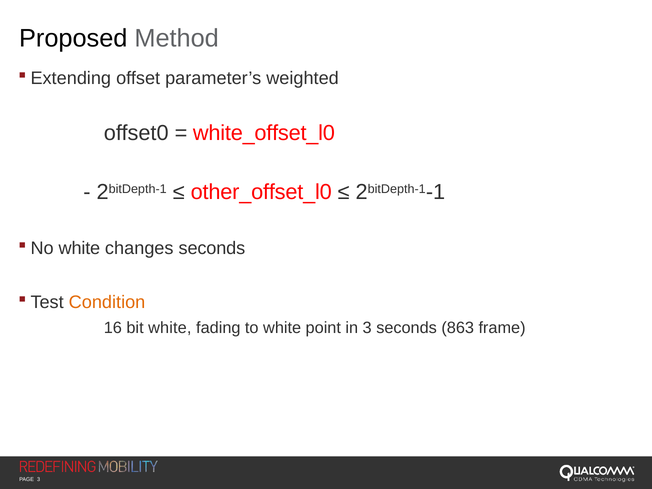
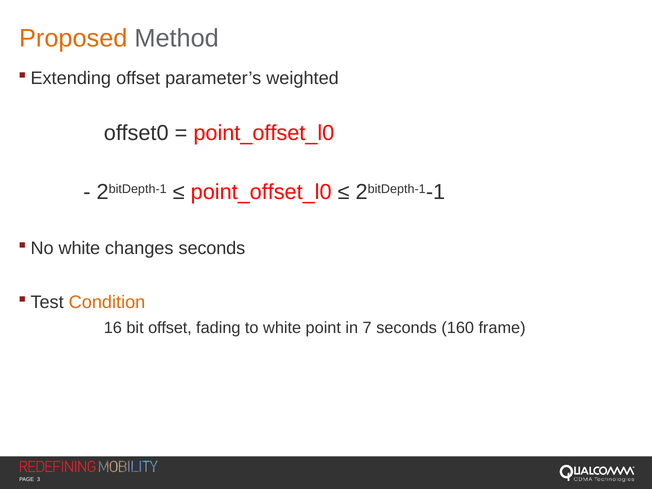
Proposed colour: black -> orange (73, 38)
white_offset_l0: white_offset_l0 -> point_offset_l0 (264, 133)
other_offset_l0: other_offset_l0 -> point_offset_l0 (261, 192)
bit white: white -> offset (170, 328)
in 3: 3 -> 7 (367, 328)
863: 863 -> 160 (458, 328)
